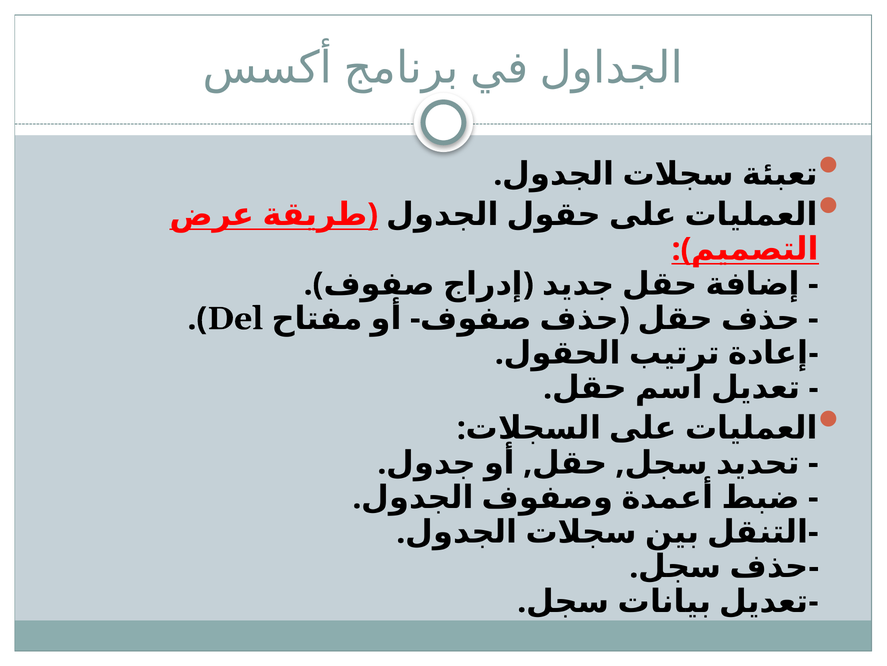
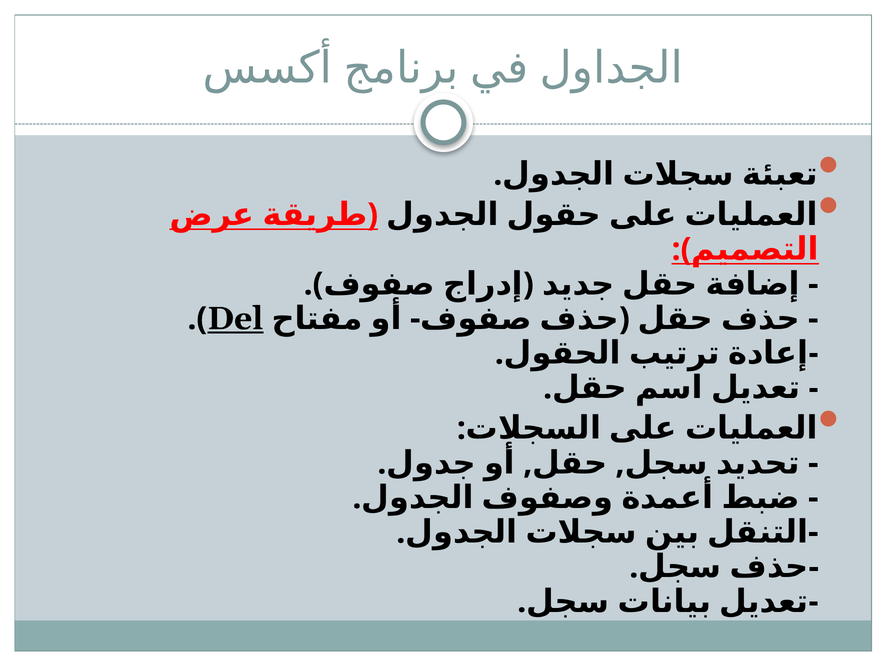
Del underline: none -> present (235, 318)
